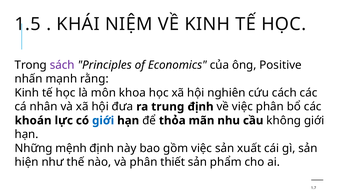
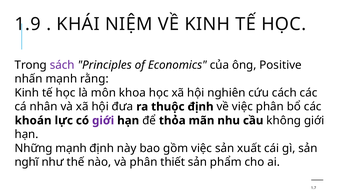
1.5: 1.5 -> 1.9 (28, 24)
trung: trung -> thuộc (168, 107)
giới colour: blue -> purple (103, 121)
Những mệnh: mệnh -> mạnh (71, 148)
hiện: hiện -> nghĩ (27, 162)
